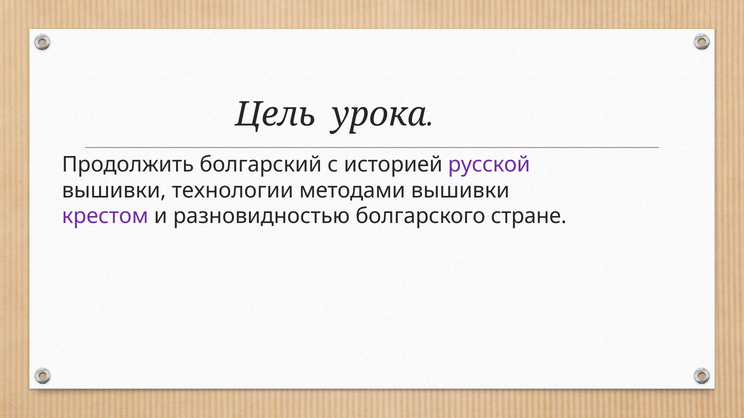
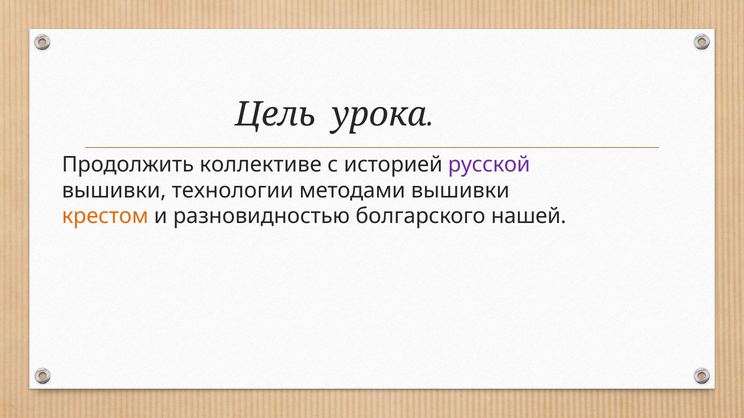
болгарский: болгарский -> коллективе (261, 165)
крестом colour: purple -> orange (105, 217)
стране: стране -> нашей (529, 217)
